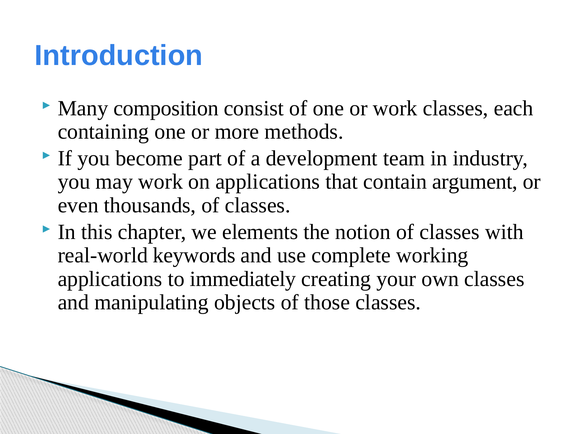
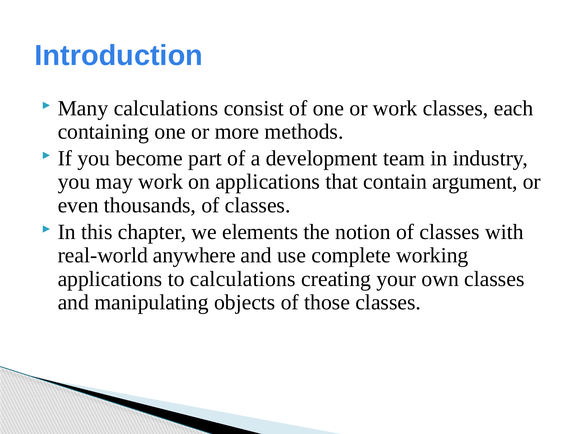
Many composition: composition -> calculations (166, 108)
keywords: keywords -> anywhere (194, 255)
to immediately: immediately -> calculations (243, 279)
